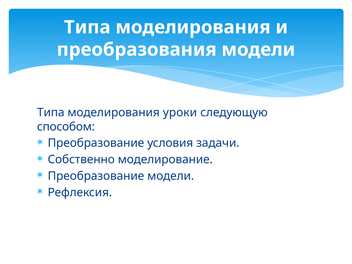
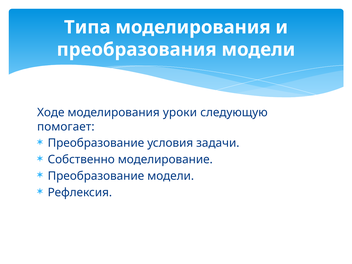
Типа: Типа -> Ходе (51, 113)
способом: способом -> помогает (66, 127)
